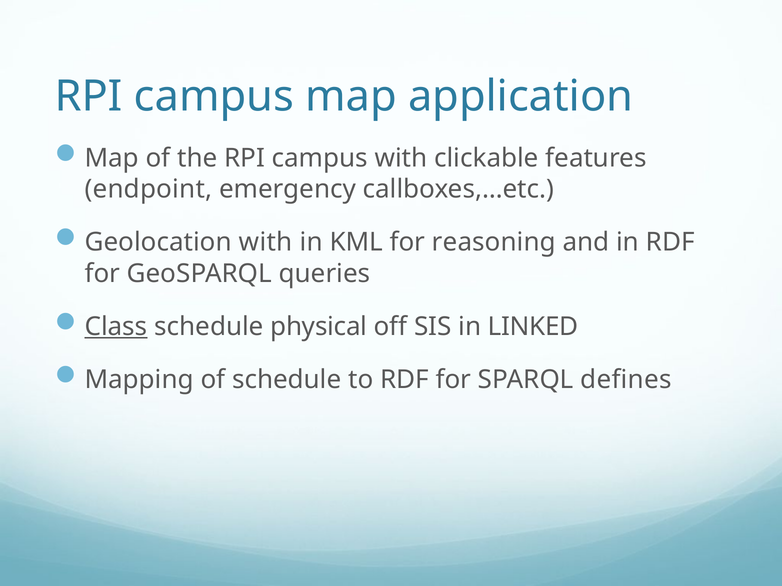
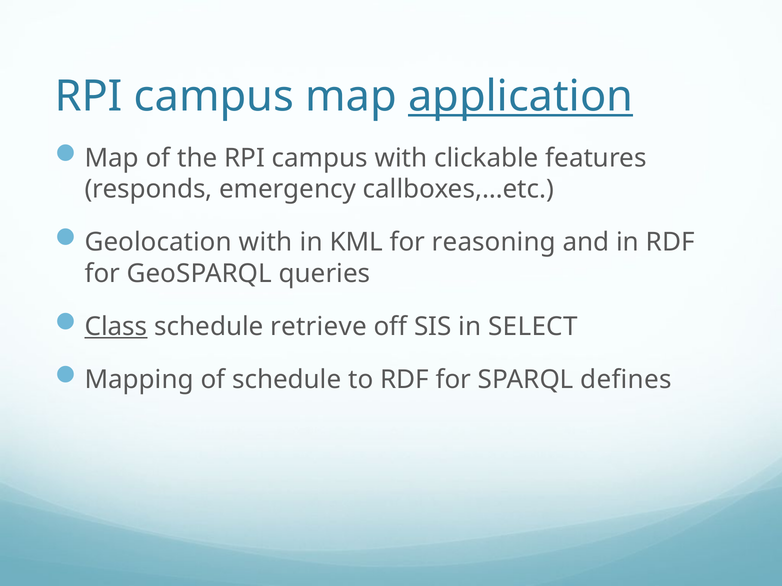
application underline: none -> present (521, 97)
endpoint: endpoint -> responds (149, 190)
physical: physical -> retrieve (318, 327)
LINKED: LINKED -> SELECT (533, 327)
